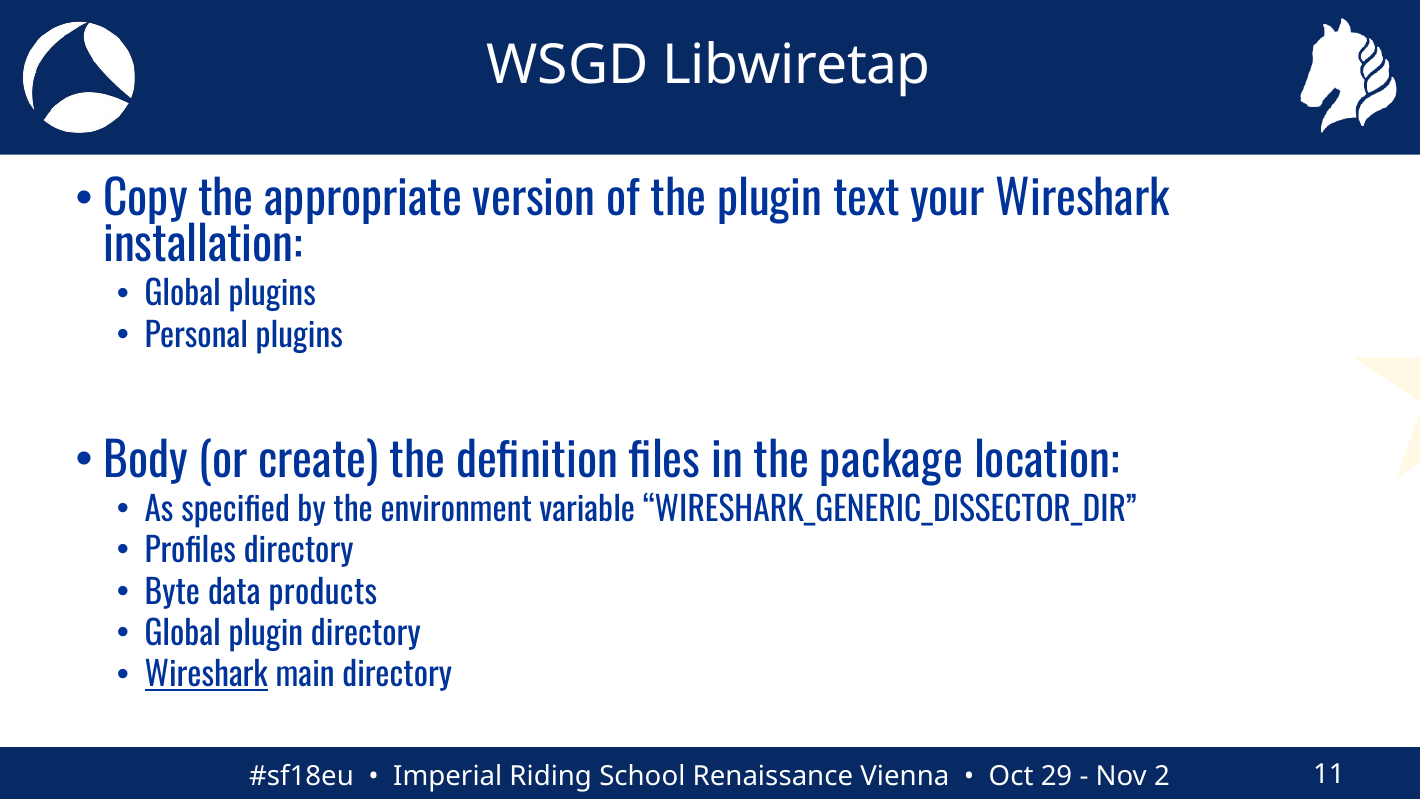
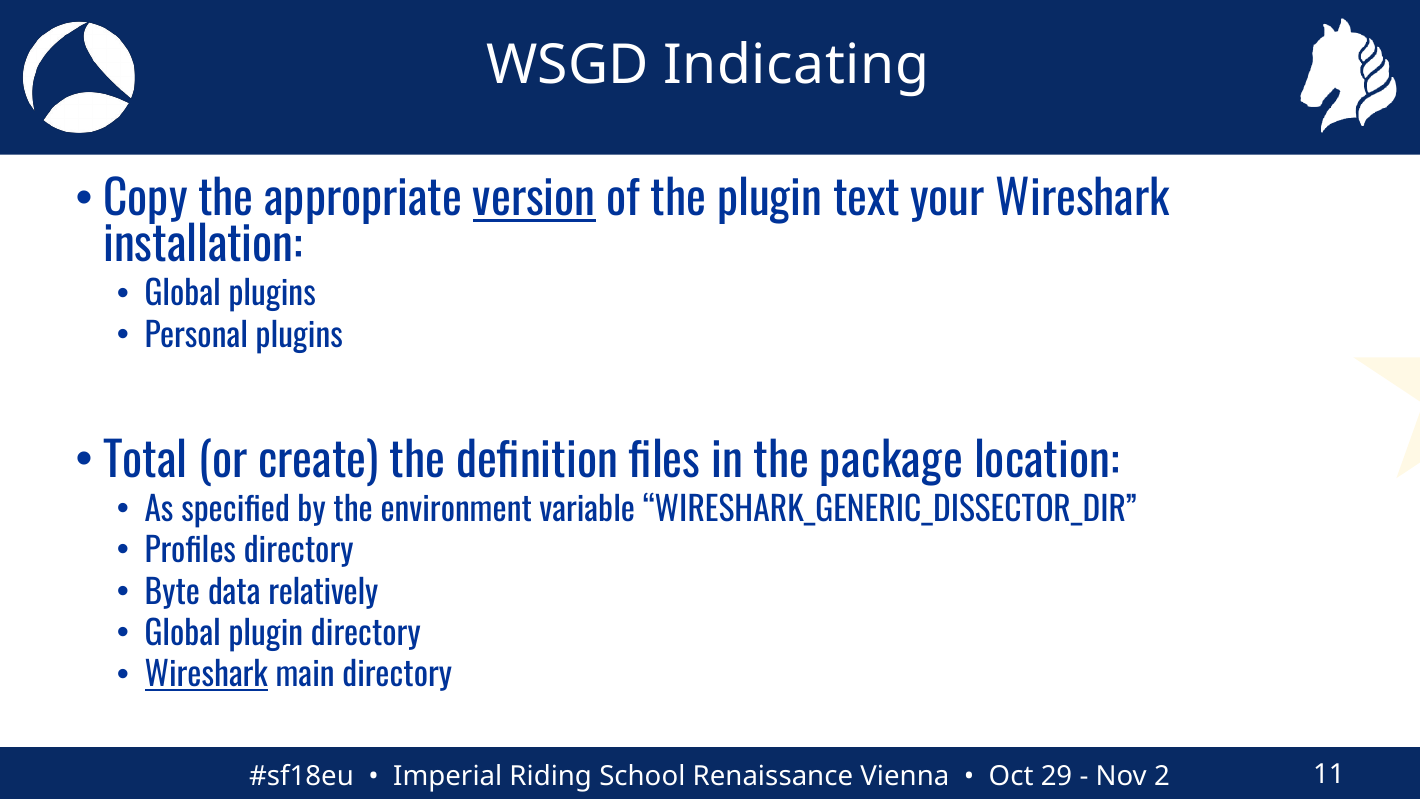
Libwiretap: Libwiretap -> Indicating (796, 65)
version underline: none -> present (534, 200)
Body: Body -> Total (146, 461)
products: products -> relatively (323, 593)
